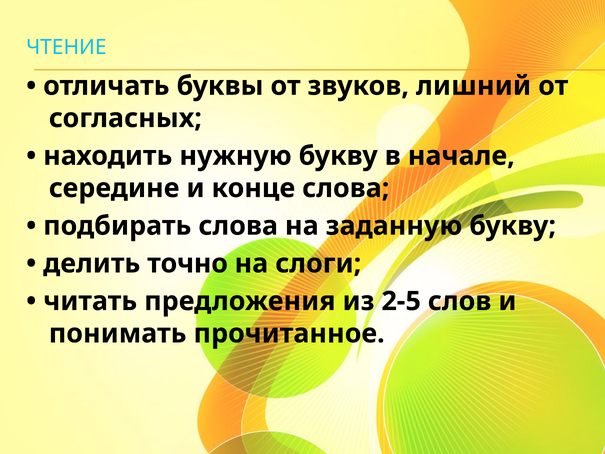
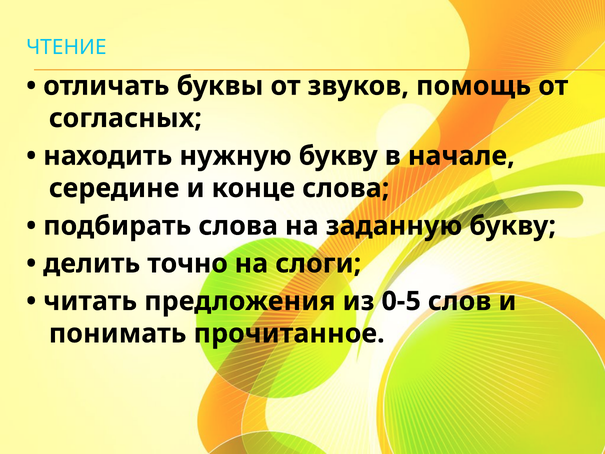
лишний: лишний -> помощь (474, 86)
2-5: 2-5 -> 0-5 (401, 301)
